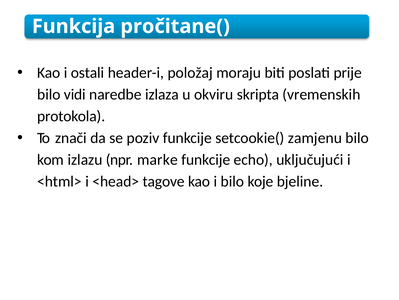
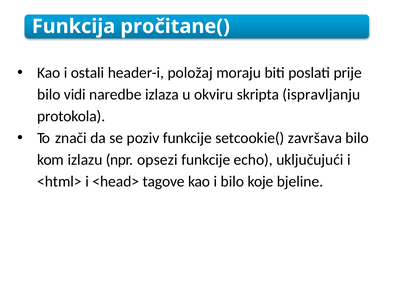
vremenskih: vremenskih -> ispravljanju (321, 94)
zamjenu: zamjenu -> završava (315, 138)
marke: marke -> opsezi (157, 159)
